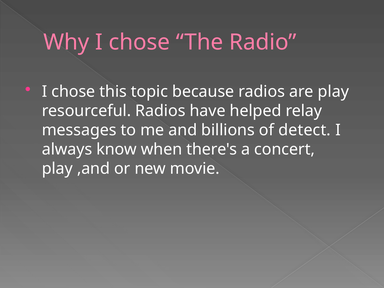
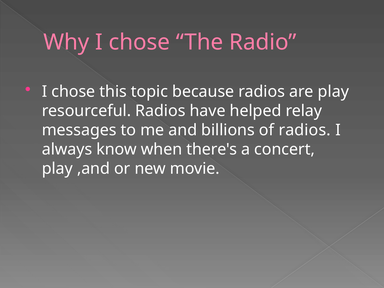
of detect: detect -> radios (305, 130)
